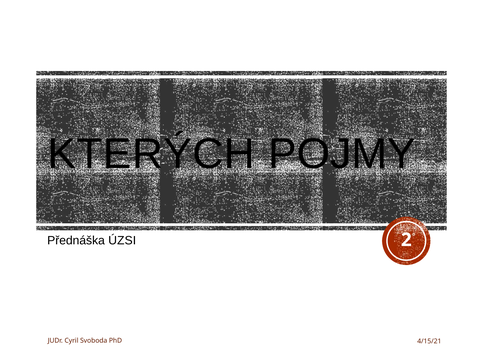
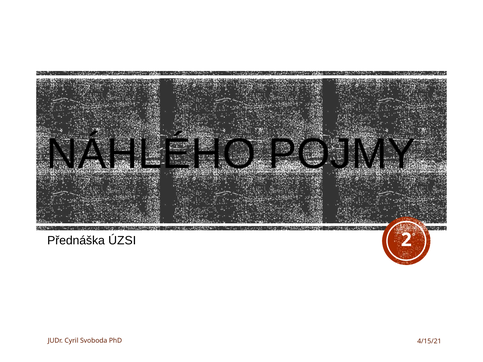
KTERÝCH: KTERÝCH -> NÁHLÉHO (151, 154)
